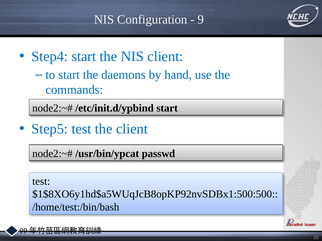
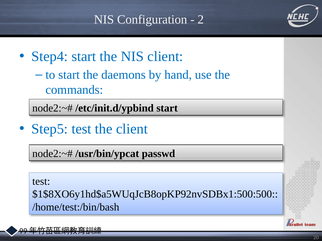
9: 9 -> 2 (201, 20)
